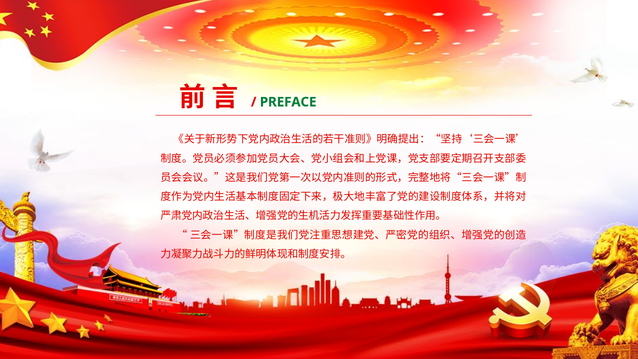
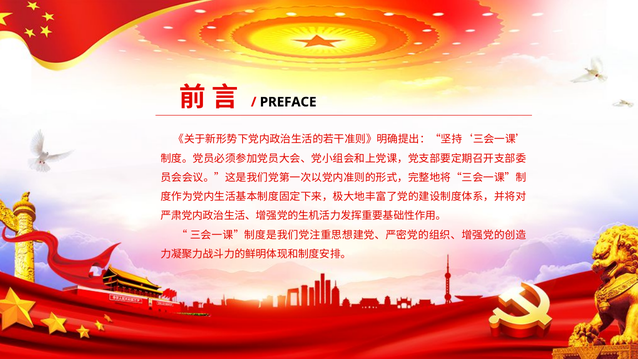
PREFACE colour: green -> black (288, 102)
